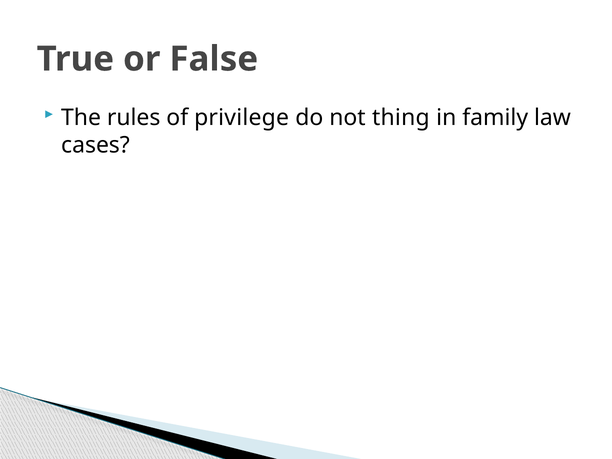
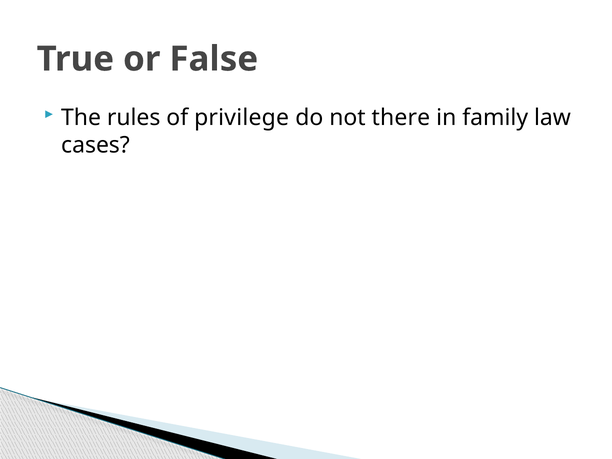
thing: thing -> there (401, 118)
